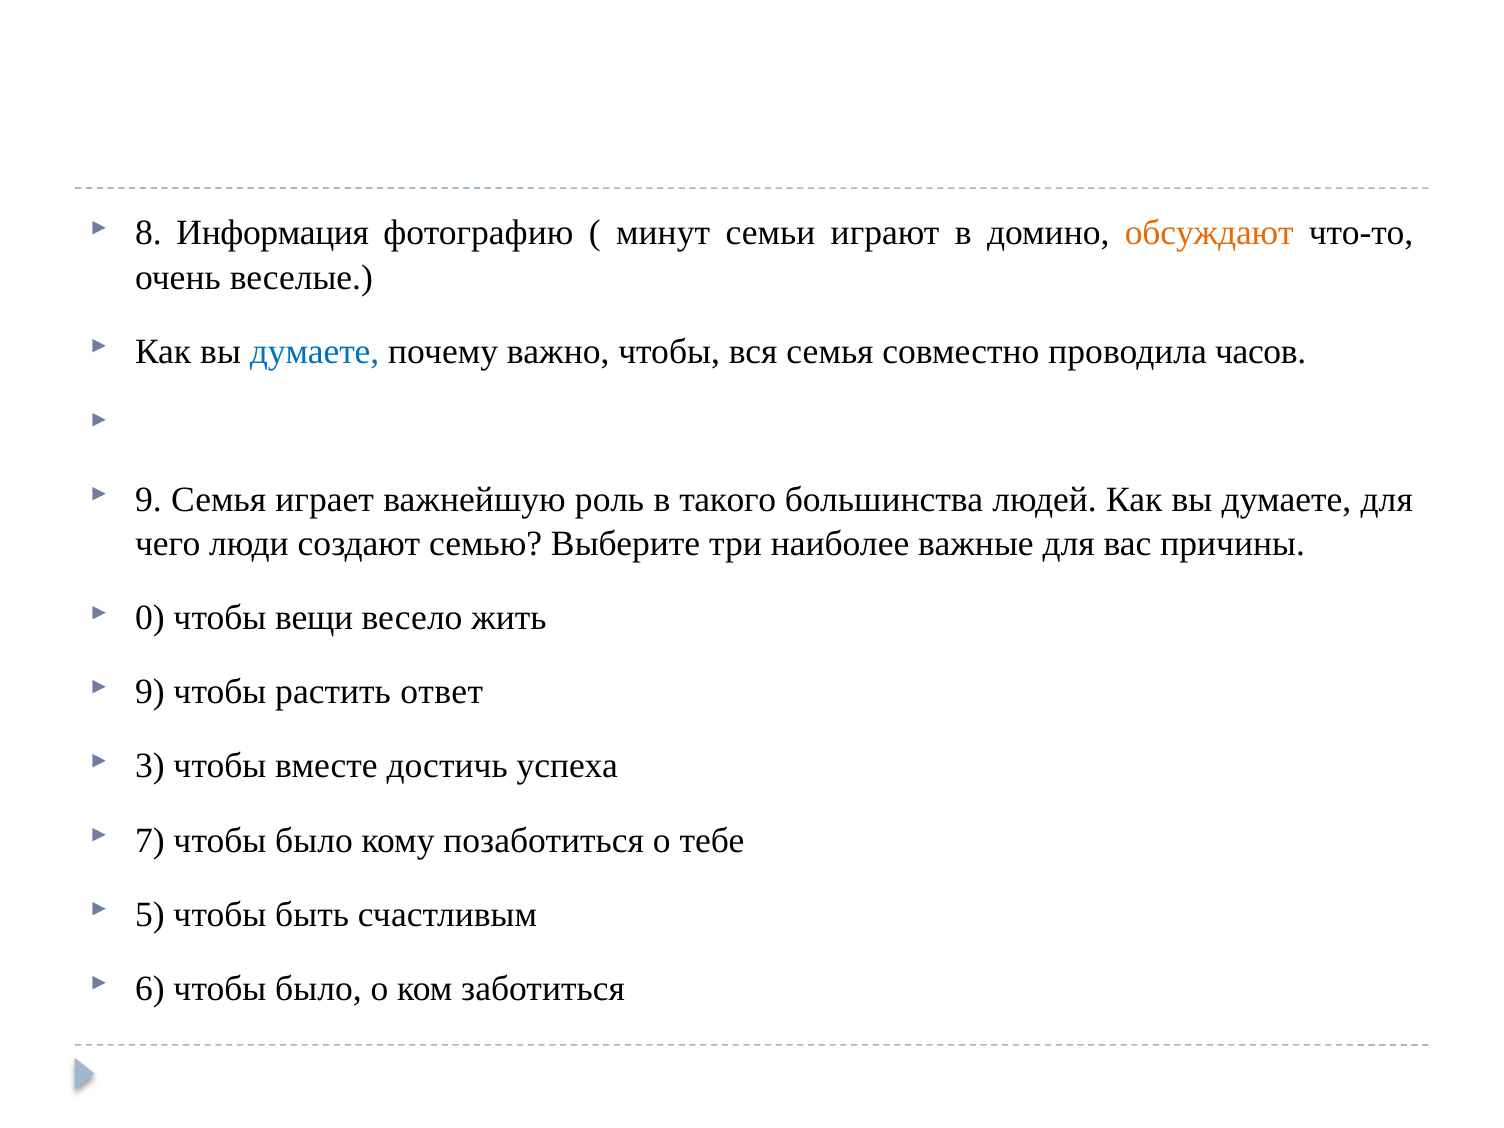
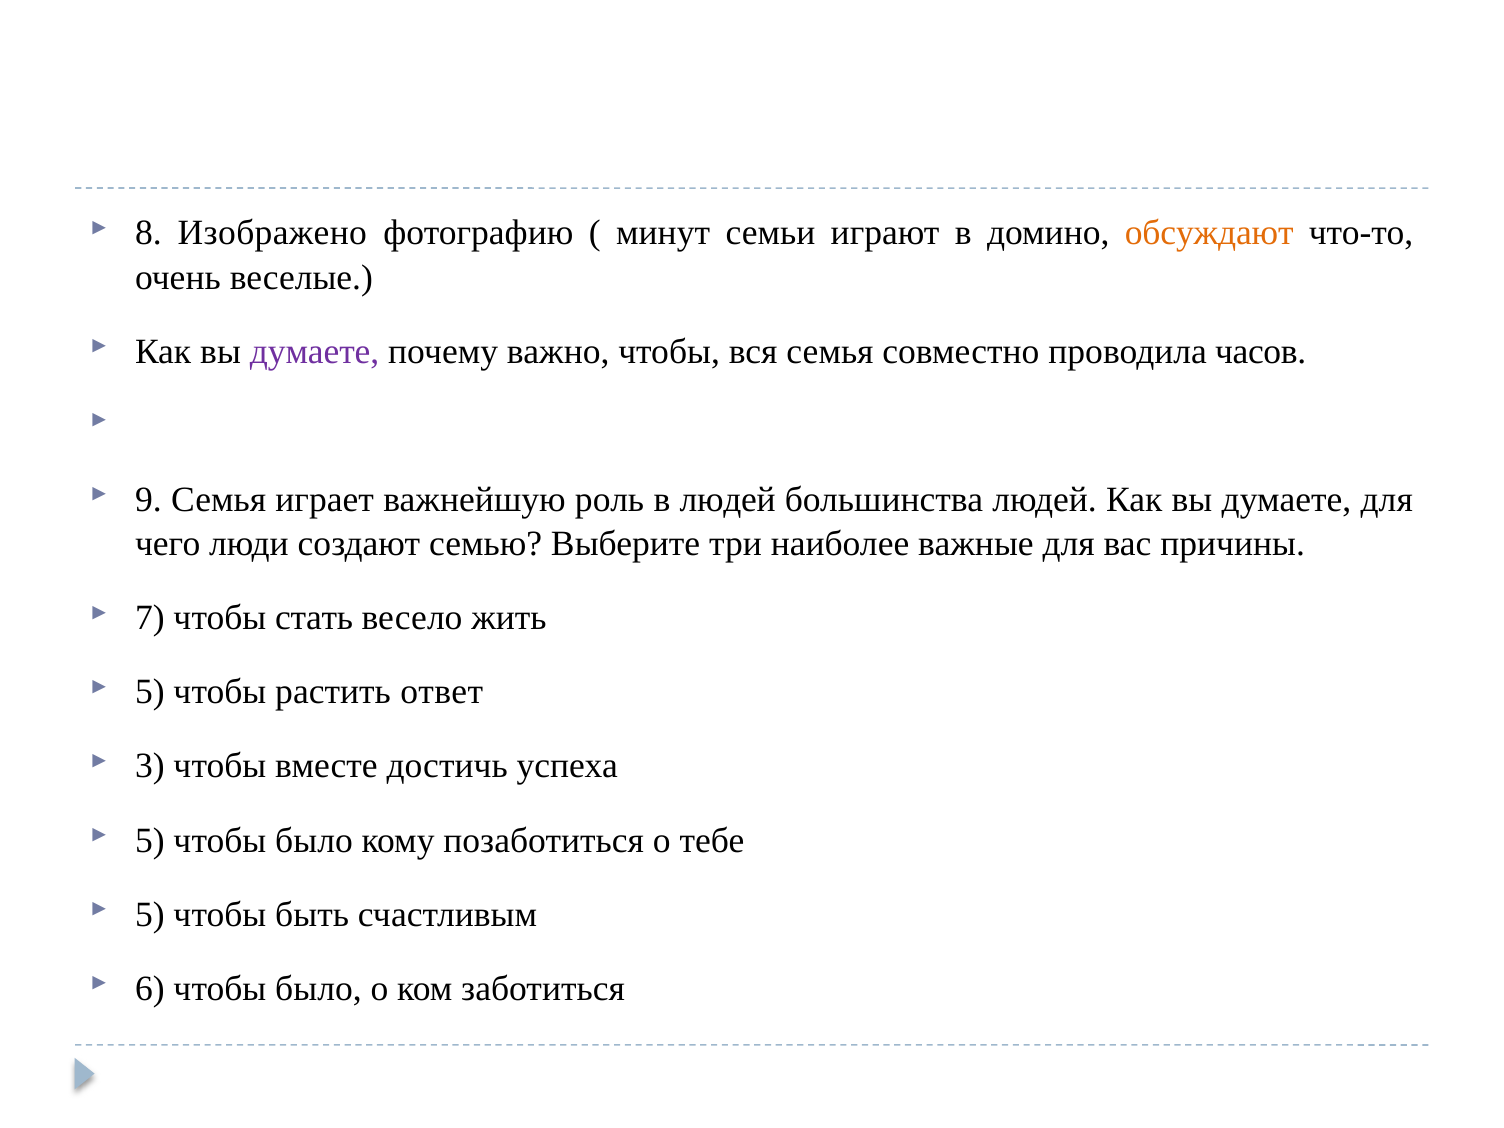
Информация: Информация -> Изображено (272, 233)
думаете colour: blue -> purple (315, 351)
в такого: такого -> людей (728, 500)
0: 0 -> 7 (150, 618)
вещи: вещи -> стать (314, 618)
9: 9 -> 5 (150, 692)
7: 7 -> 5 (150, 840)
